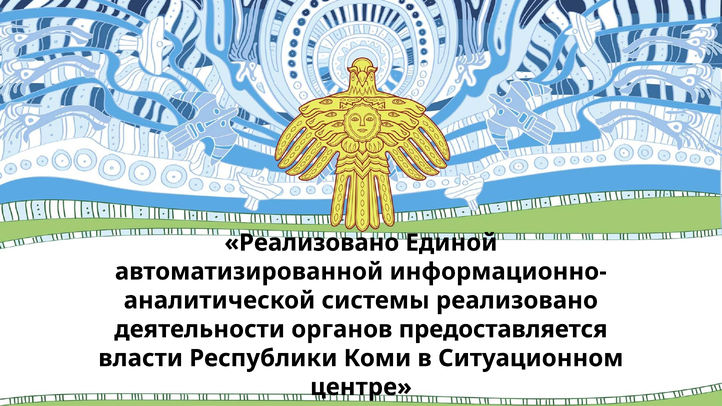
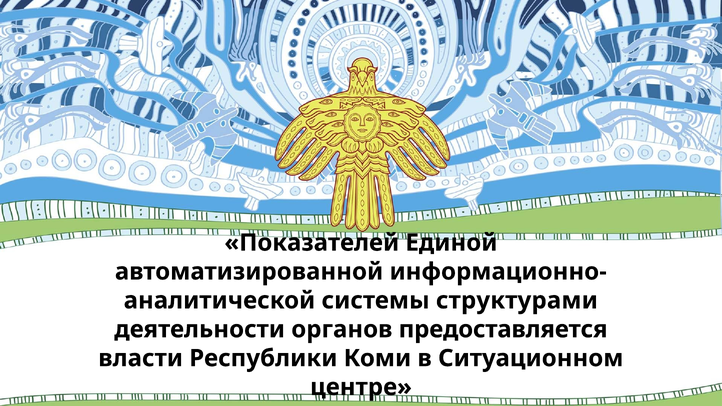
Реализовано: Реализовано -> Показателей (312, 243)
системы реализовано: реализовано -> структурами (517, 301)
